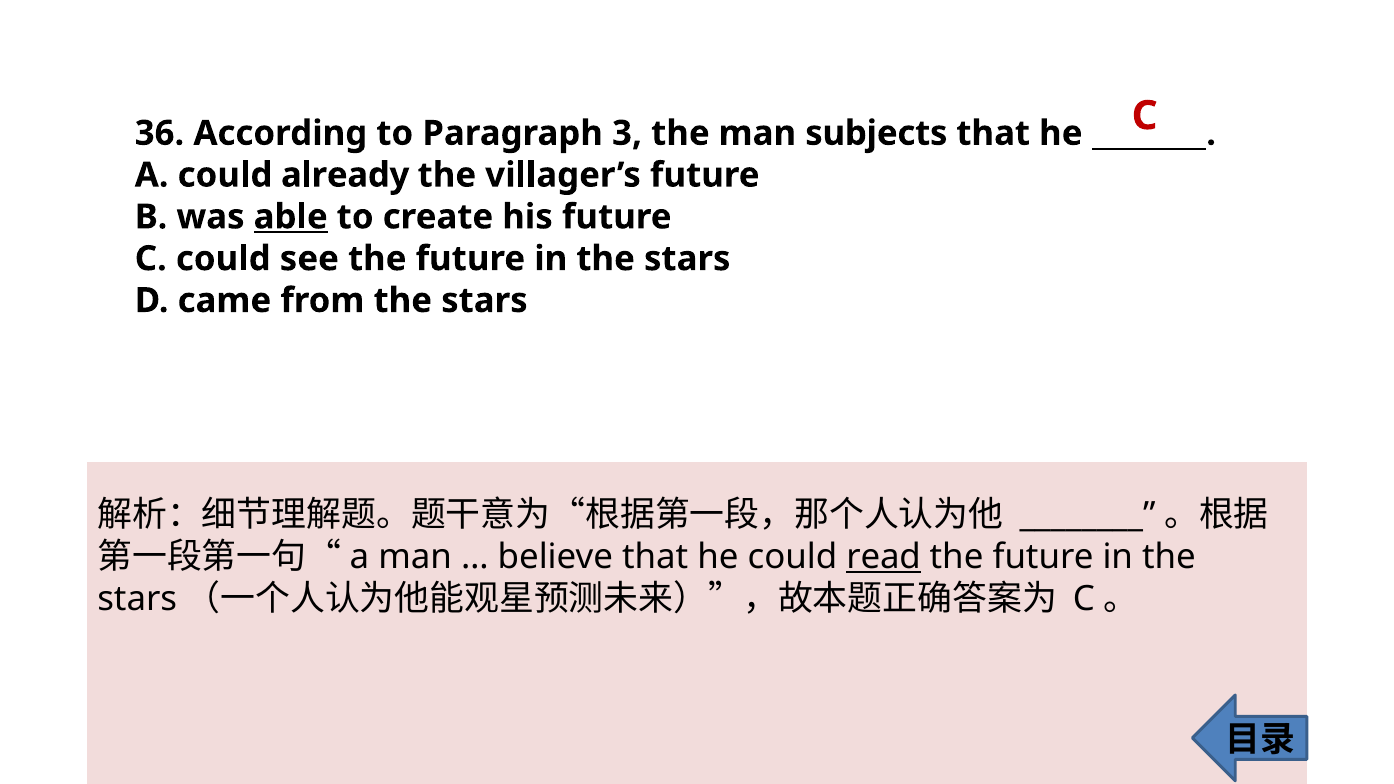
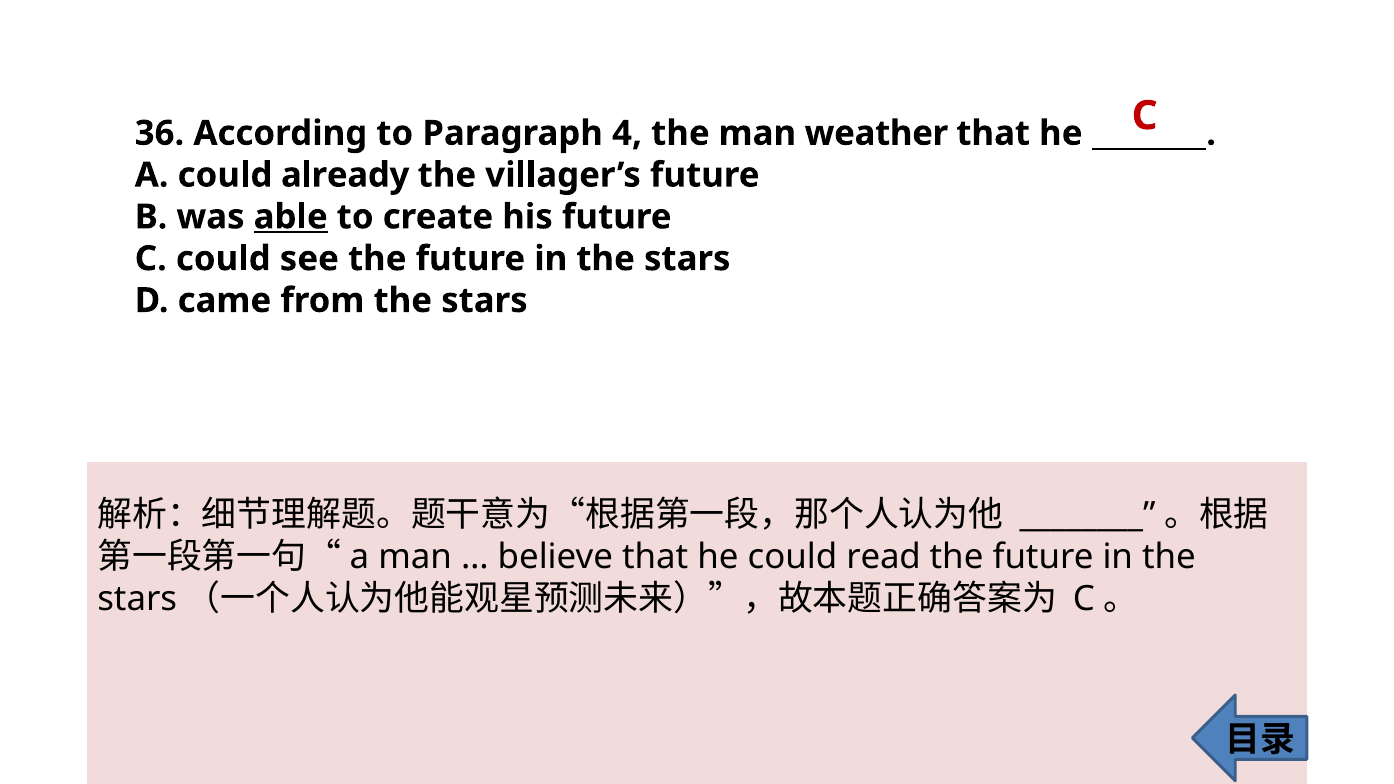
3: 3 -> 4 (627, 133)
subjects: subjects -> weather (876, 133)
read underline: present -> none (884, 557)
